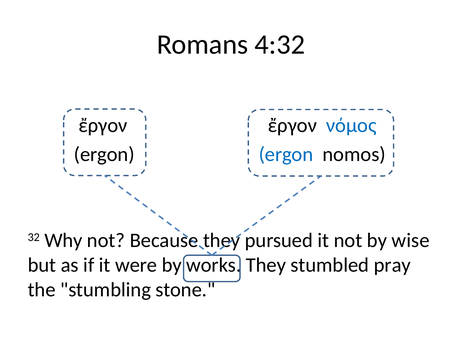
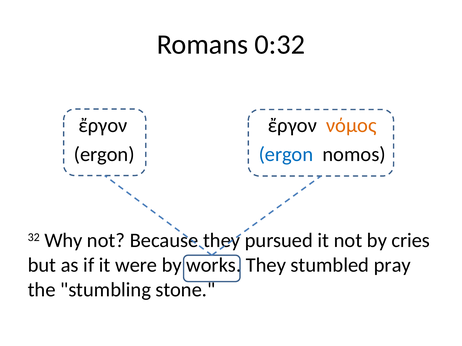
4:32: 4:32 -> 0:32 (280, 45)
νόμος colour: blue -> orange (351, 126)
wise: wise -> cries (411, 241)
